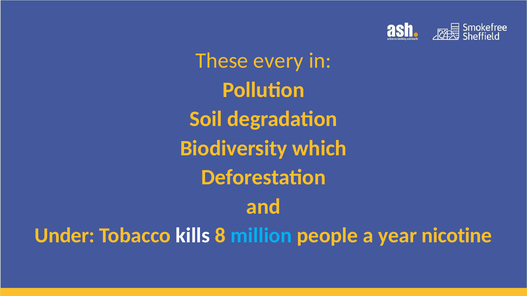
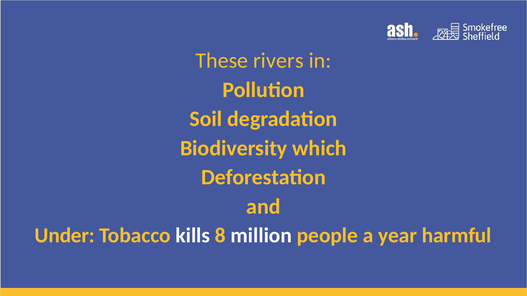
every: every -> rivers (278, 61)
million colour: light blue -> white (261, 236)
nicotine: nicotine -> harmful (457, 236)
